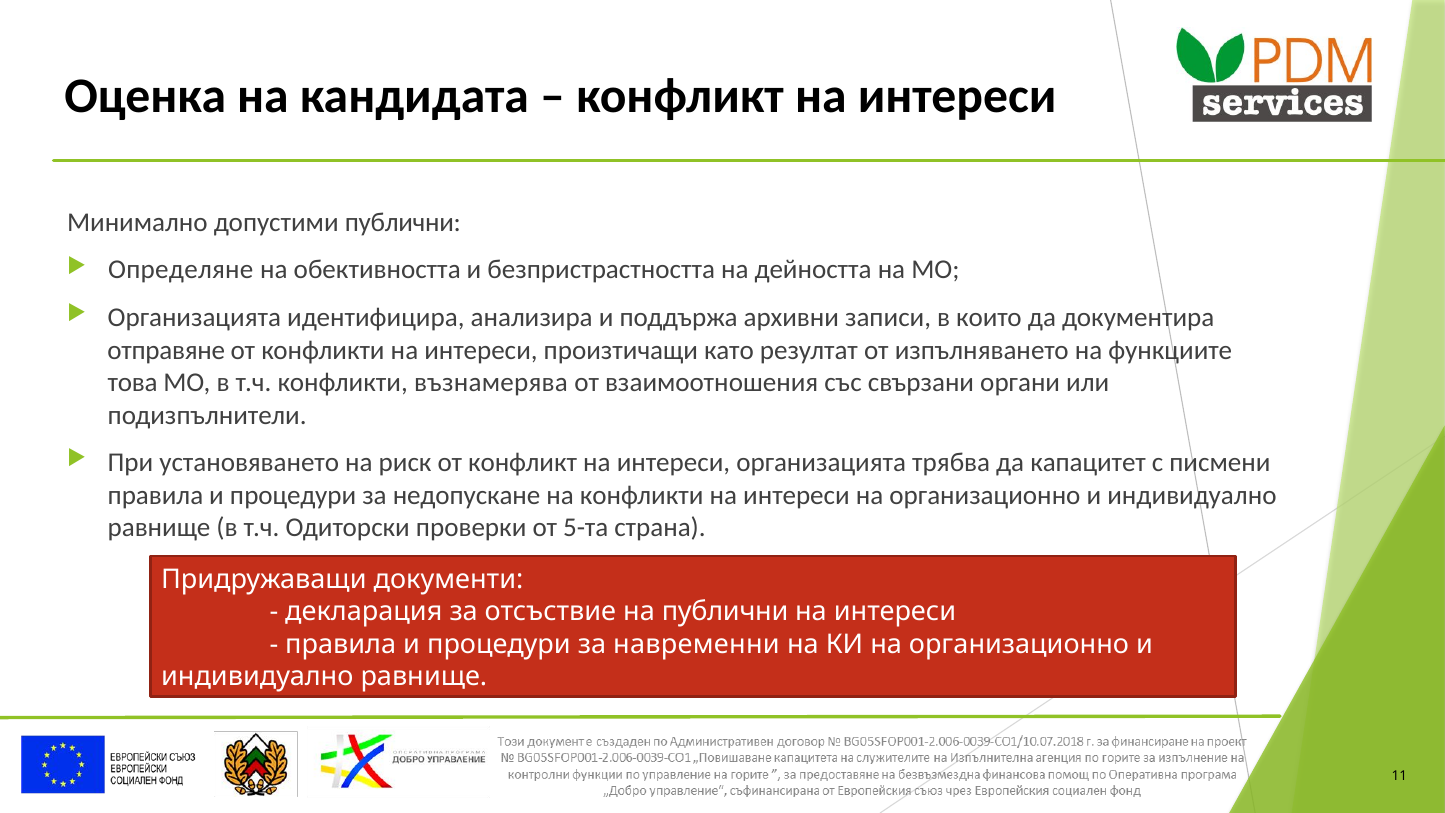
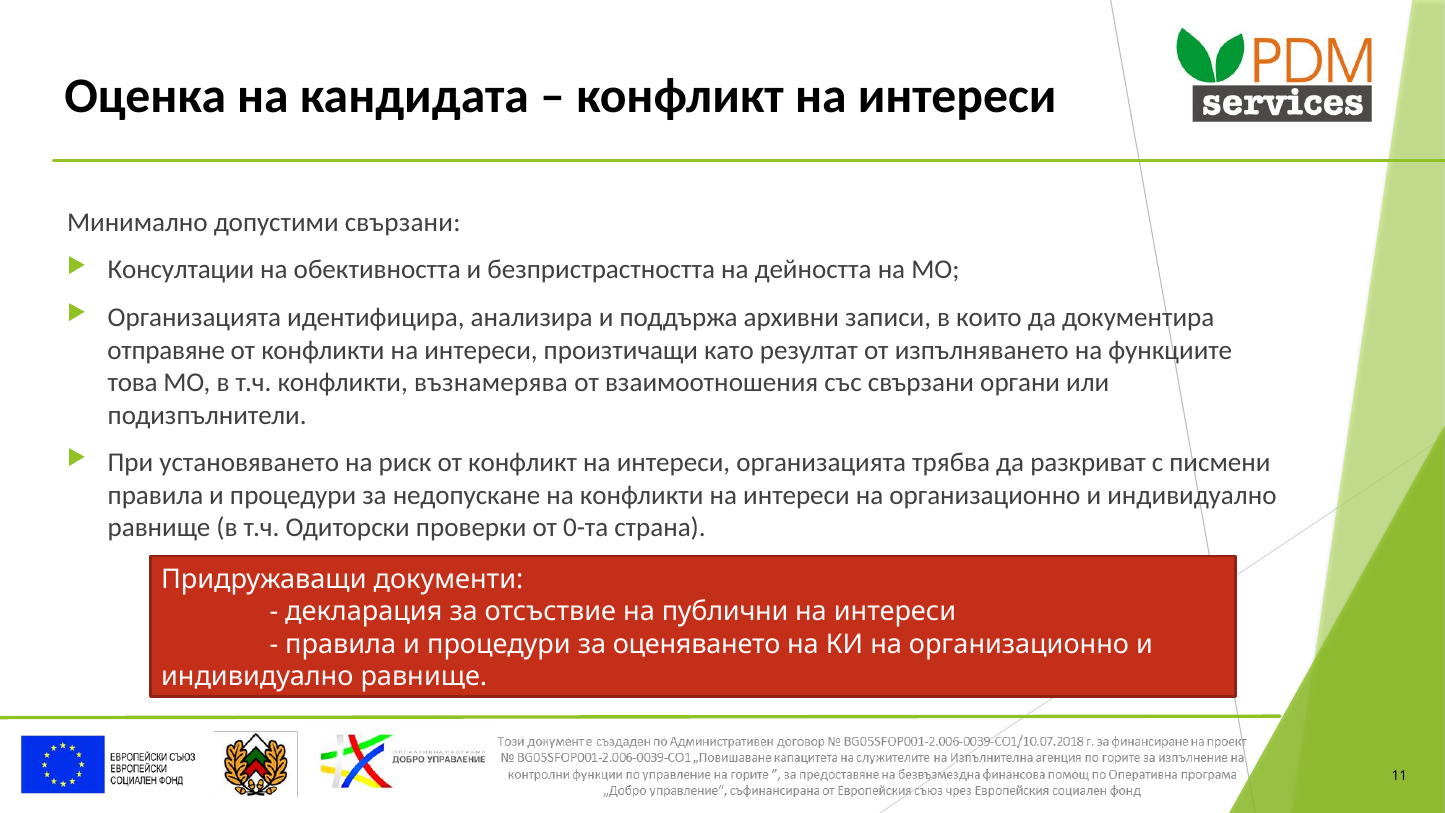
допустими публични: публични -> свързани (403, 222)
Определяне: Определяне -> Консултации (181, 270)
капацитет: капацитет -> разкриват (1088, 463)
5-та: 5-та -> 0-та (586, 528)
навременни: навременни -> оценяването (697, 644)
